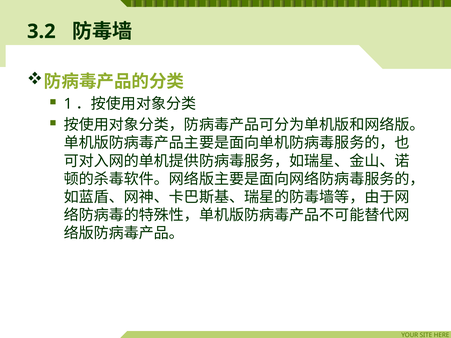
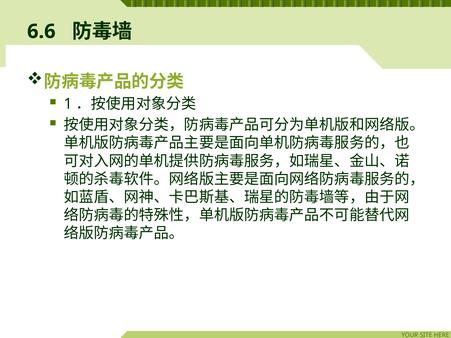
3.2: 3.2 -> 6.6 (41, 31)
